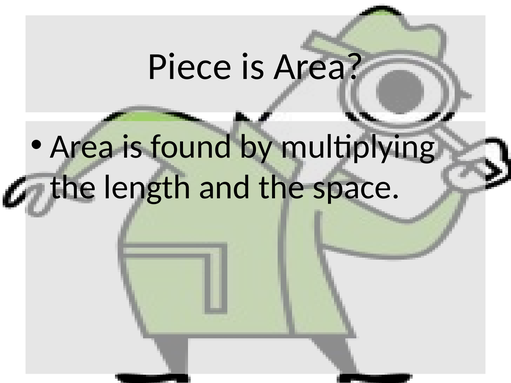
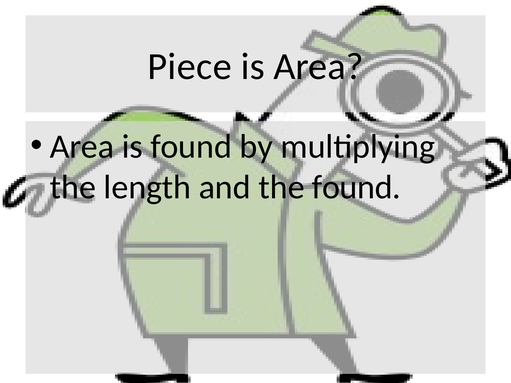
the space: space -> found (356, 187)
